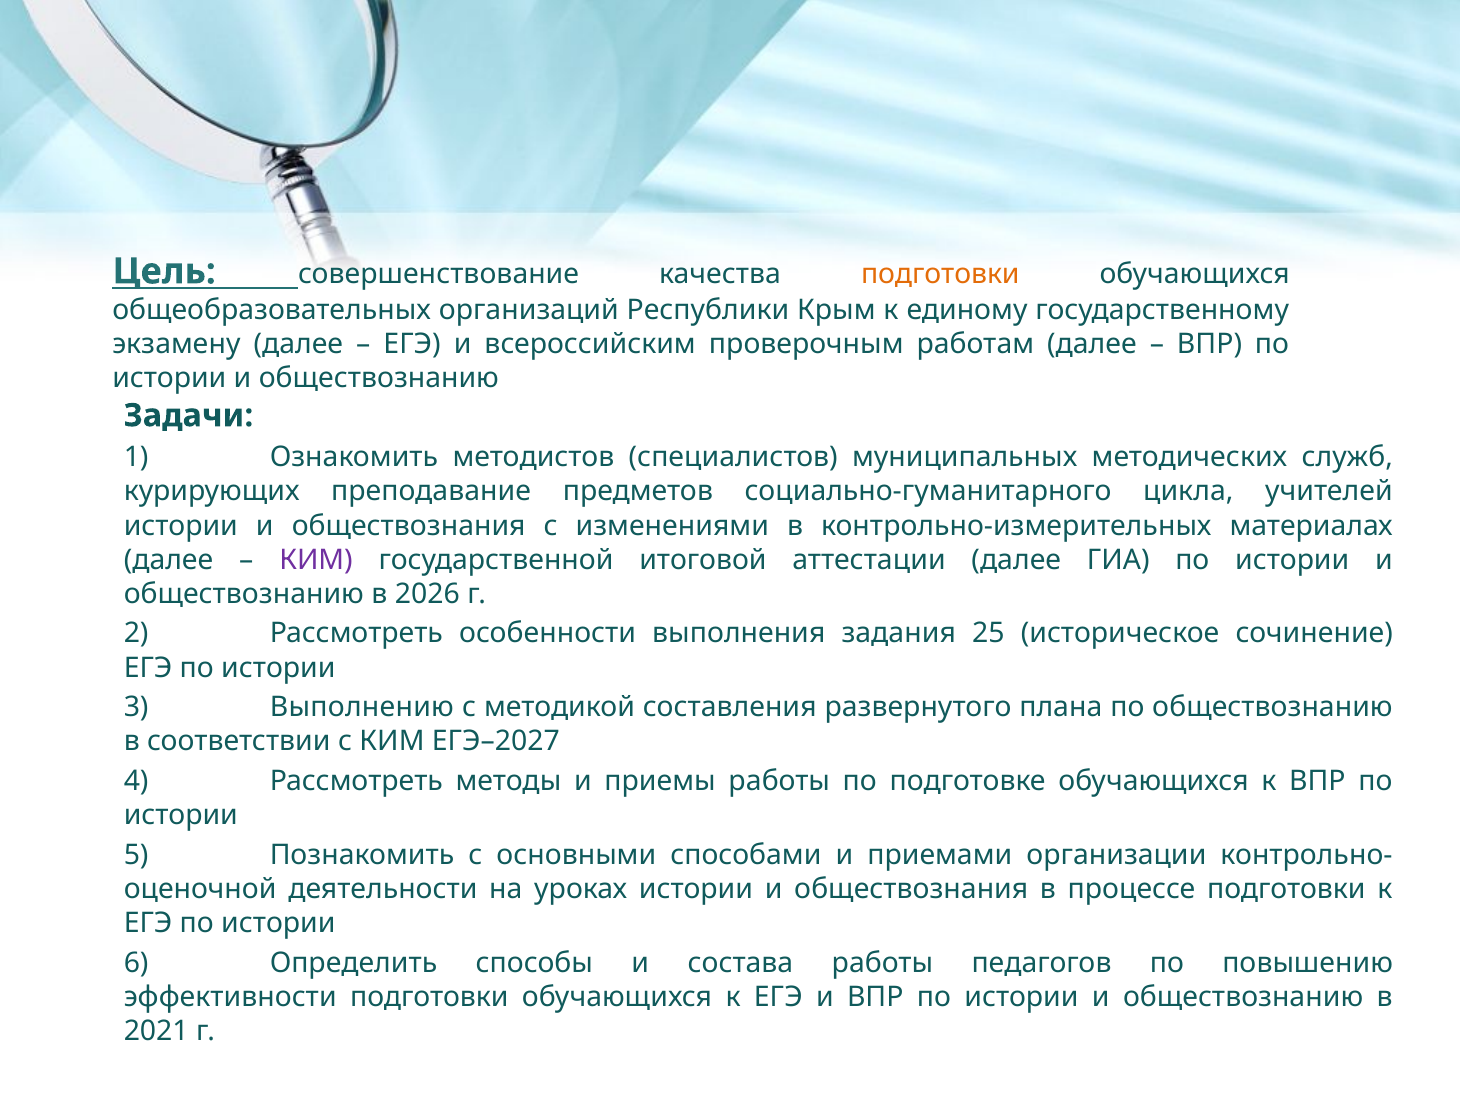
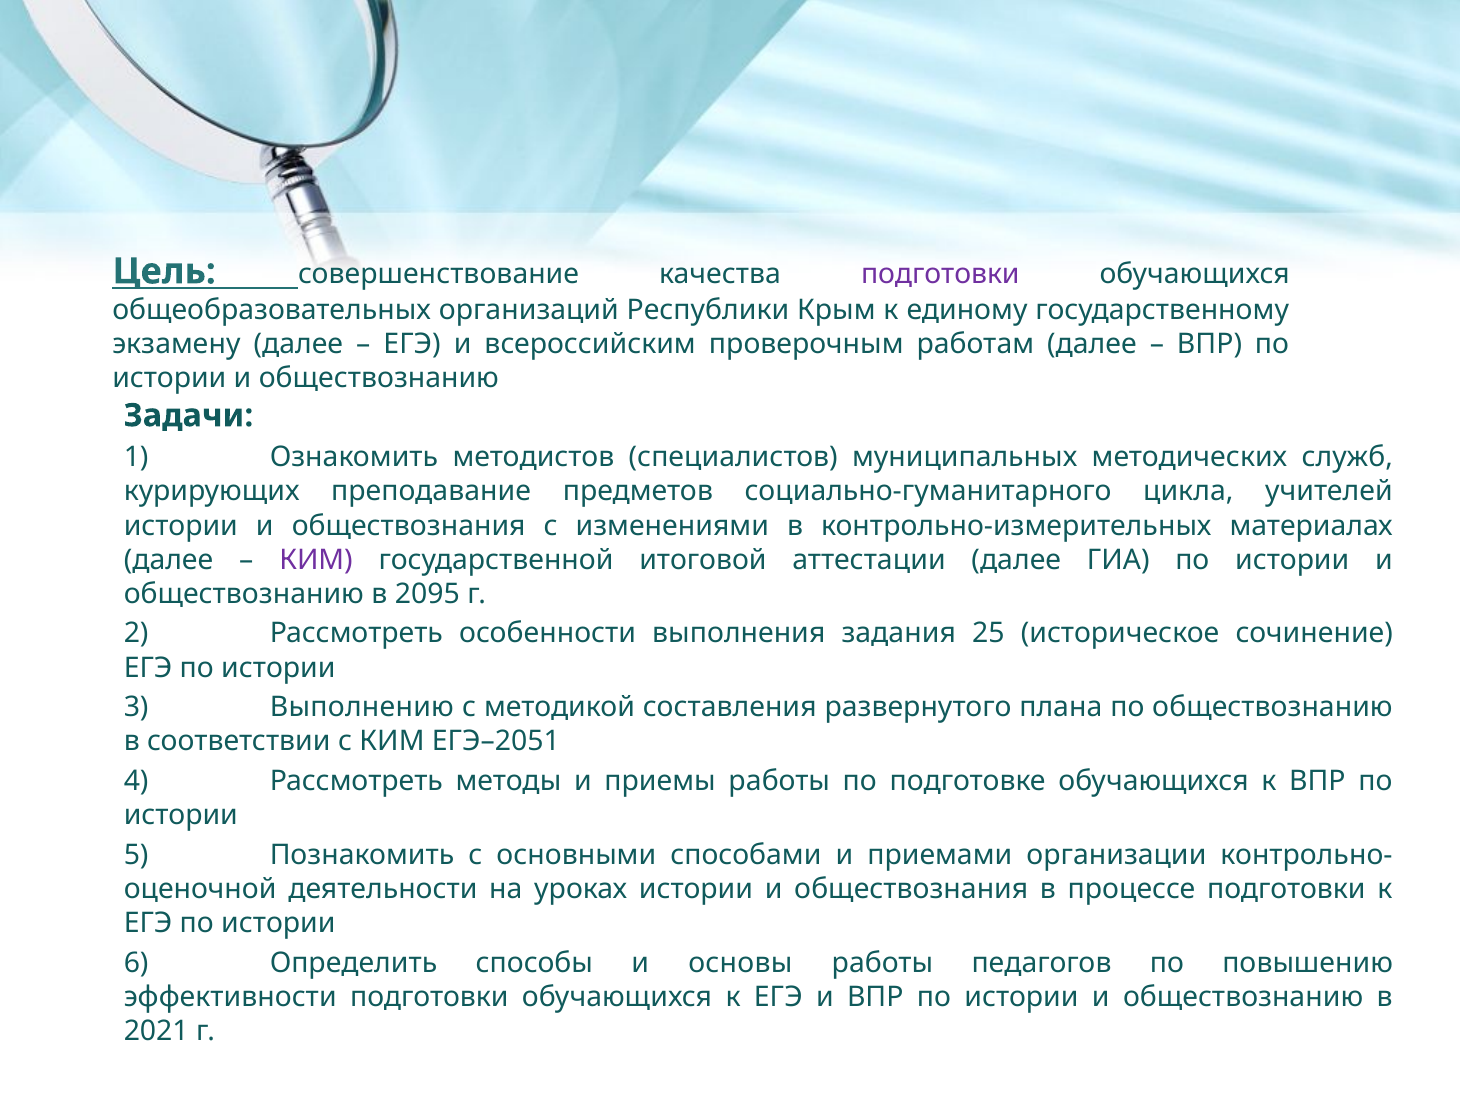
подготовки colour: orange -> purple (940, 274)
2026: 2026 -> 2095 (427, 594)
ЕГЭ–2027: ЕГЭ–2027 -> ЕГЭ–2051 (496, 742)
состава: состава -> основы (740, 963)
